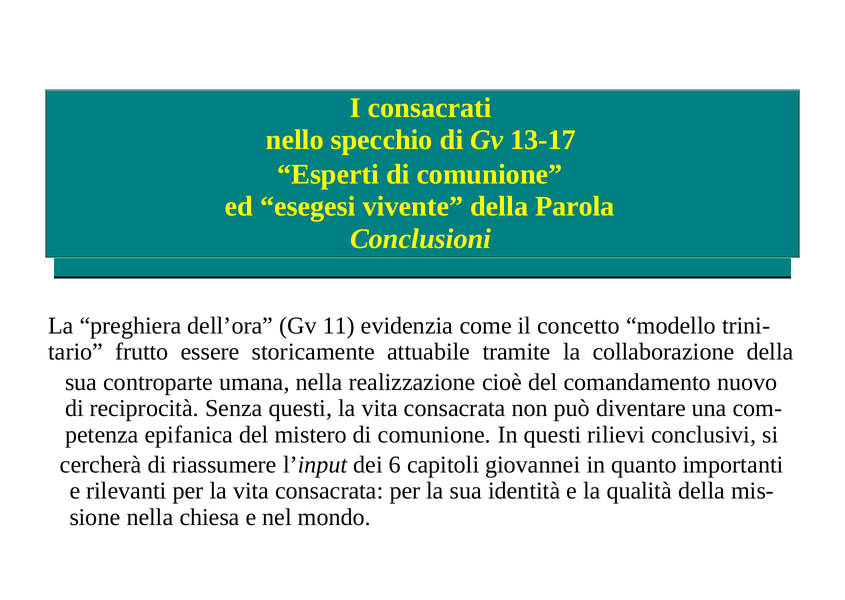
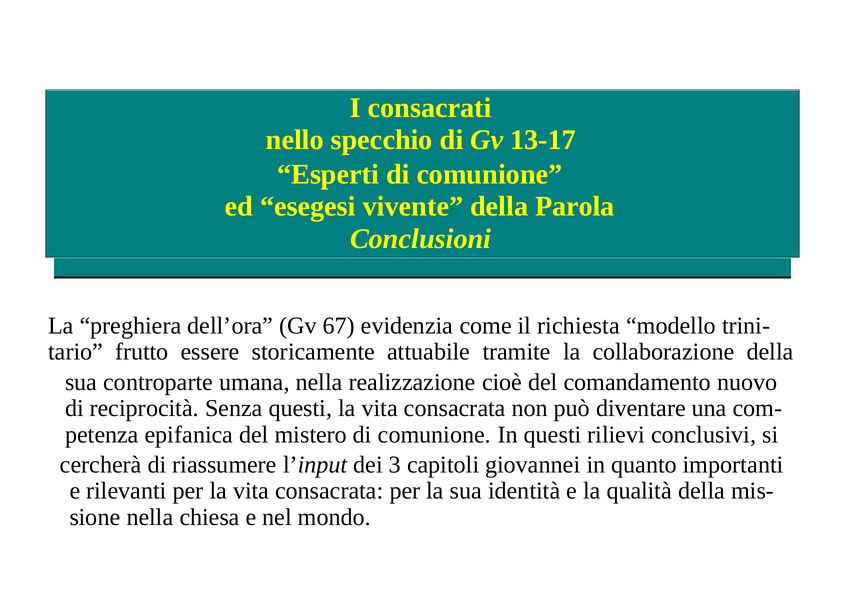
11: 11 -> 67 (339, 326)
concetto: concetto -> richiesta (579, 326)
6: 6 -> 3 (395, 464)
